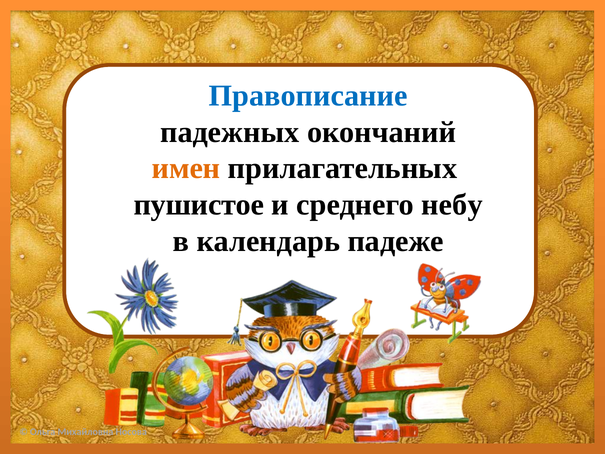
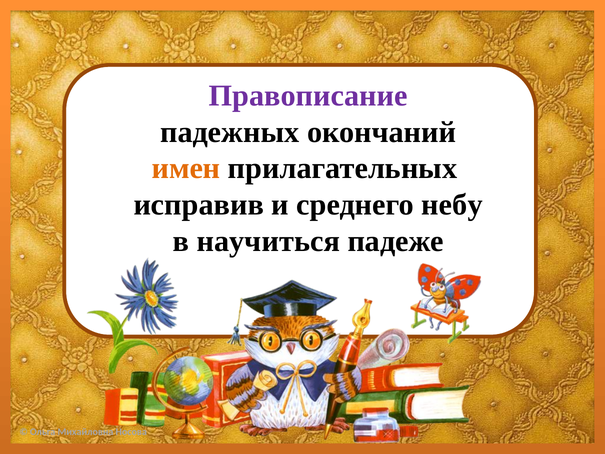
Правописание colour: blue -> purple (308, 96)
пушистое: пушистое -> исправив (199, 205)
календарь: календарь -> научиться (268, 241)
